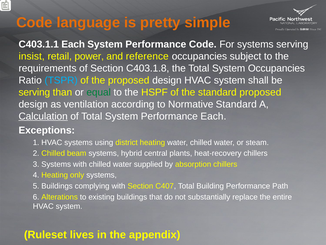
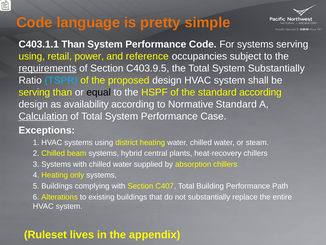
C403.1.1 Each: Each -> Than (73, 44)
insist: insist -> using (32, 56)
requirements underline: none -> present (48, 68)
C403.1.8: C403.1.8 -> C403.9.5 (148, 68)
System Occupancies: Occupancies -> Substantially (276, 68)
equal colour: green -> black (99, 92)
standard proposed: proposed -> according (260, 92)
ventilation: ventilation -> availability (86, 104)
Performance Each: Each -> Case (213, 116)
